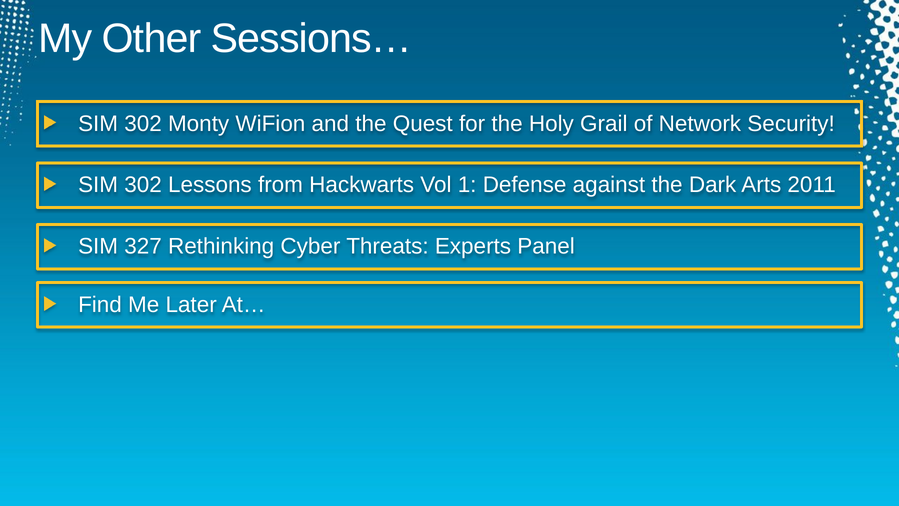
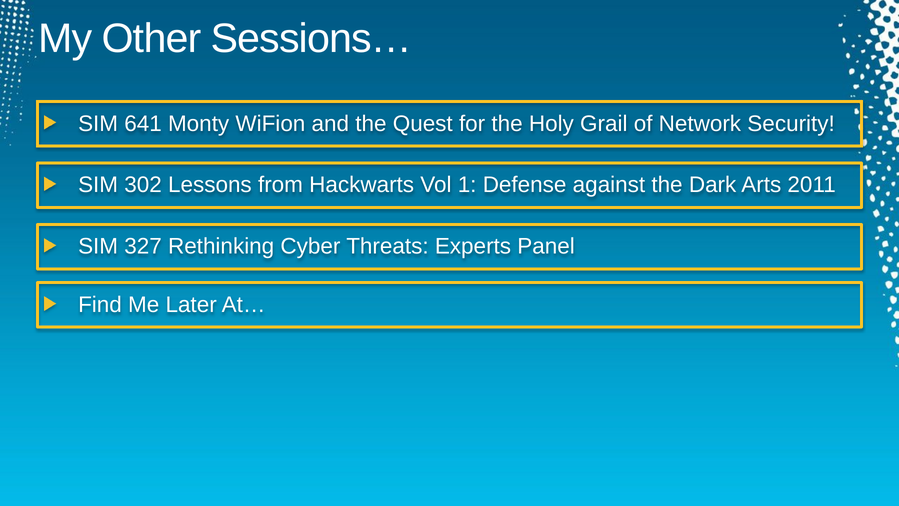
302: 302 -> 641 (143, 124)
